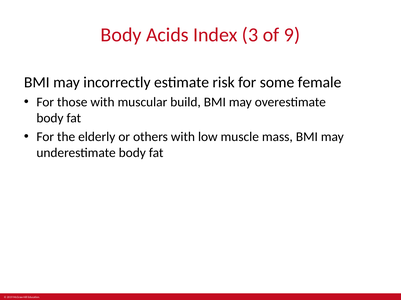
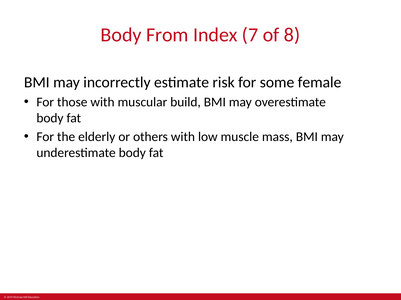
Acids: Acids -> From (167, 35)
3: 3 -> 7 (250, 35)
9: 9 -> 8 (292, 35)
